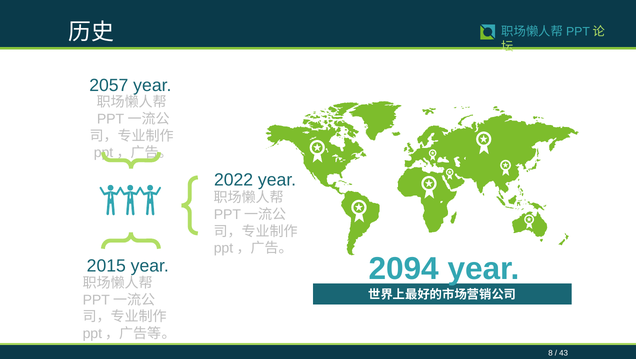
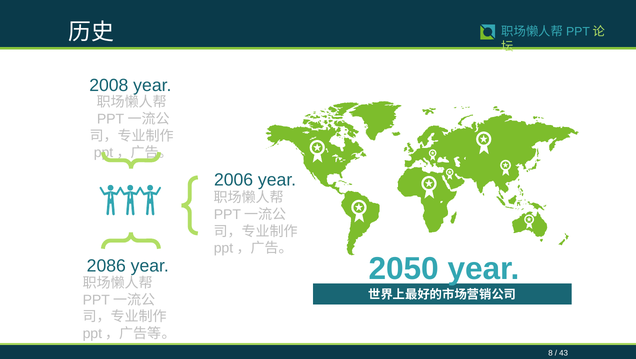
2057: 2057 -> 2008 (109, 85)
2022: 2022 -> 2006 (234, 180)
2094: 2094 -> 2050 (404, 269)
2015: 2015 -> 2086 (106, 266)
